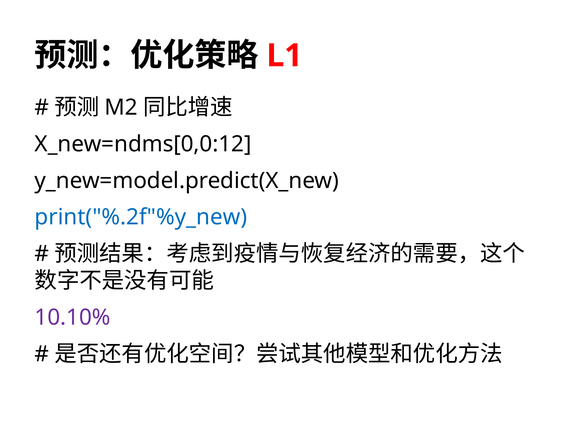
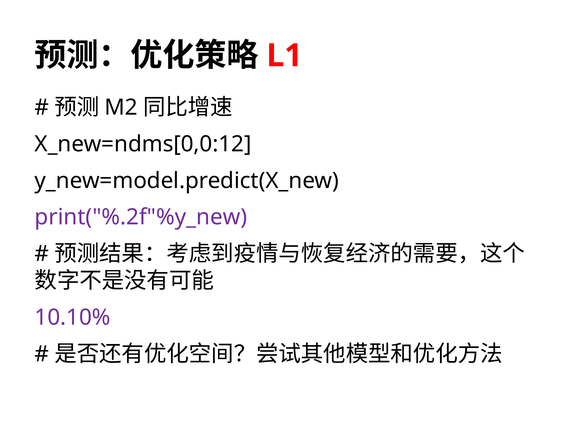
print("%.2f"%y_new colour: blue -> purple (141, 217)
